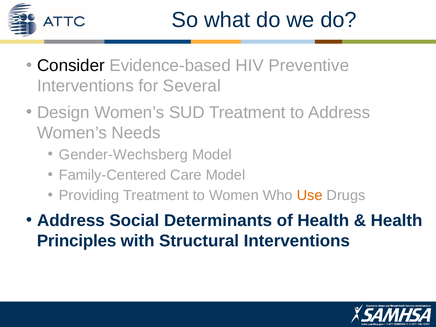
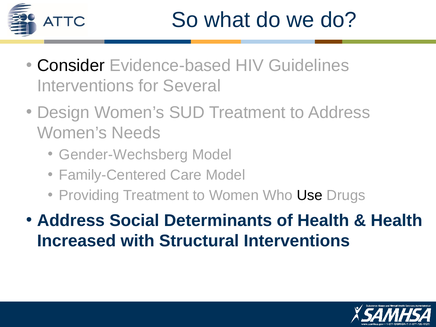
Preventive: Preventive -> Guidelines (309, 66)
Use colour: orange -> black (310, 196)
Principles: Principles -> Increased (77, 241)
